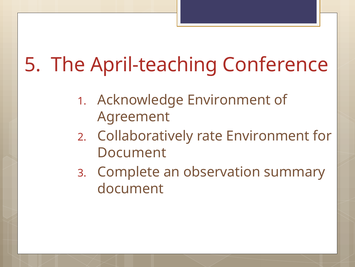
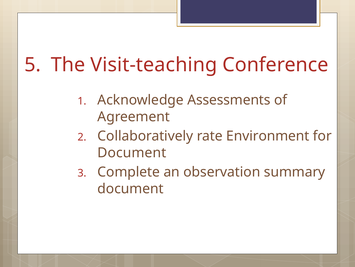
April-teaching: April-teaching -> Visit-teaching (154, 65)
Acknowledge Environment: Environment -> Assessments (229, 100)
